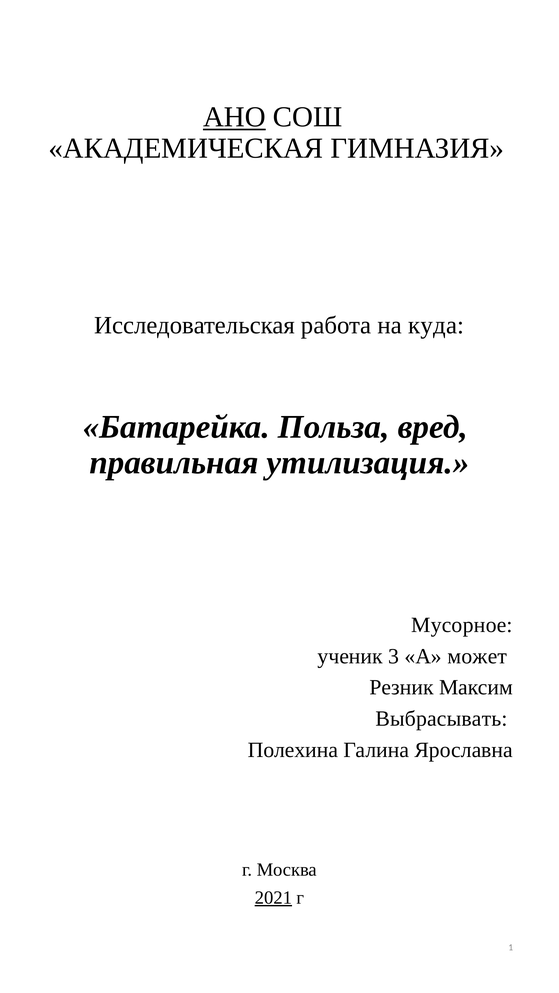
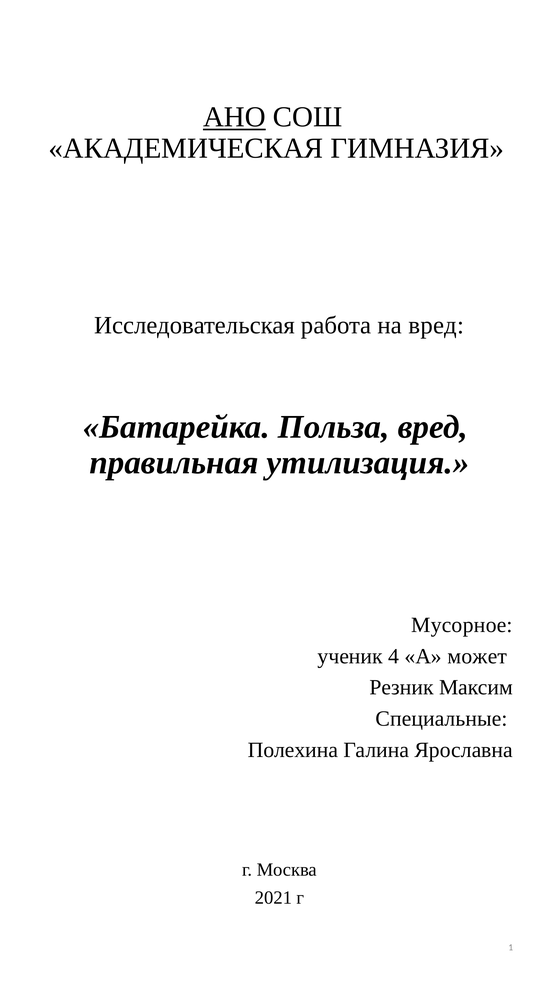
на куда: куда -> вред (436, 326)
3: 3 -> 4 (394, 657)
Выбрасывать: Выбрасывать -> Специальные (442, 719)
2021 underline: present -> none (273, 898)
